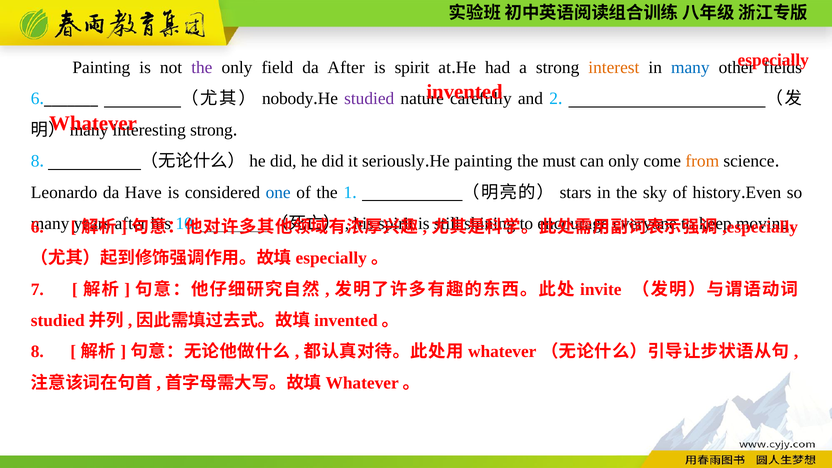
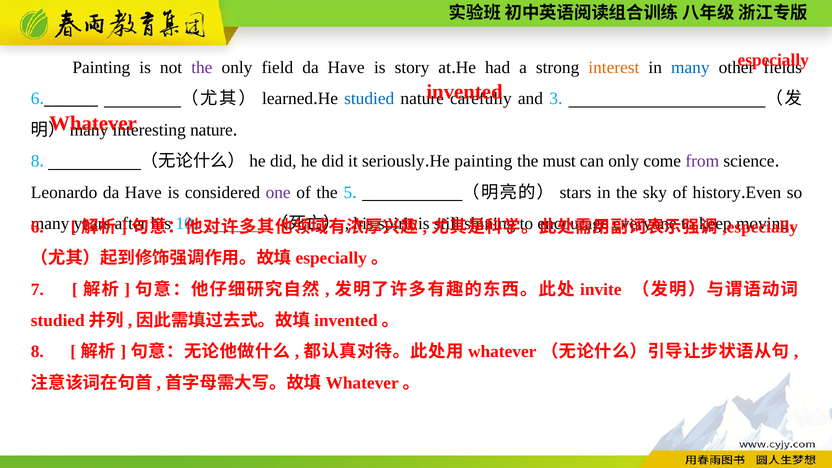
field da After: After -> Have (346, 67)
is spirit: spirit -> story (412, 67)
nobody: nobody -> learned (288, 99)
studied colour: purple -> blue (369, 99)
2: 2 -> 3 (554, 99)
interesting strong: strong -> nature (211, 130)
from colour: orange -> purple (702, 161)
one colour: blue -> purple (278, 192)
1: 1 -> 5 (348, 192)
